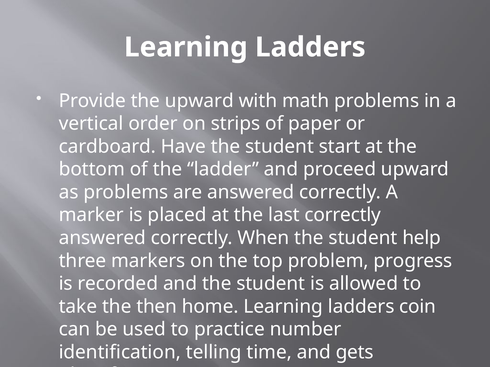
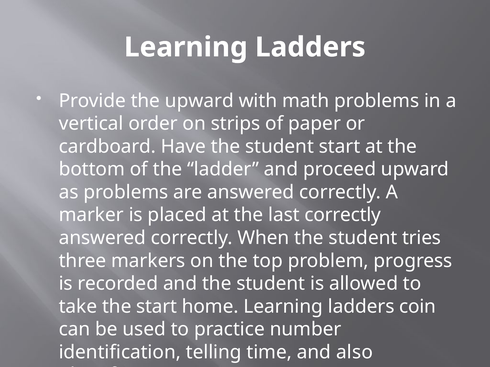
help: help -> tries (422, 238)
the then: then -> start (157, 307)
gets: gets -> also (354, 353)
